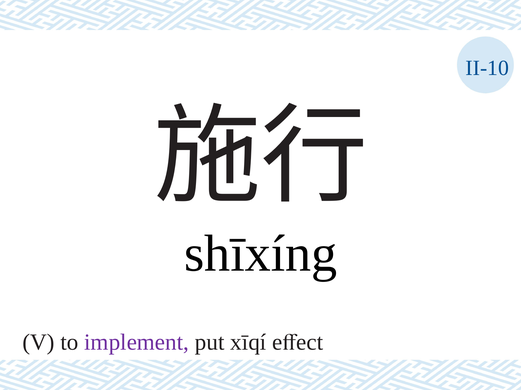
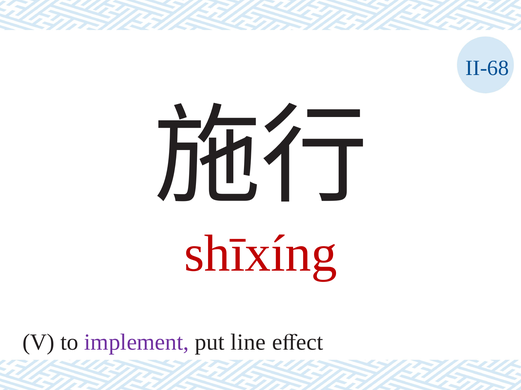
II-10: II-10 -> II-68 (487, 68)
shīxíng colour: black -> red (261, 254)
xīqí: xīqí -> line (248, 343)
